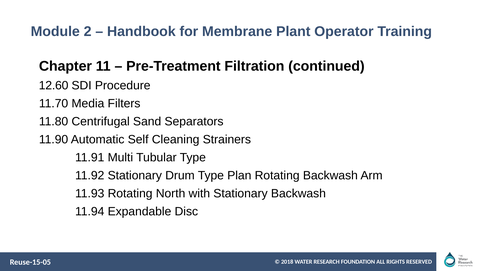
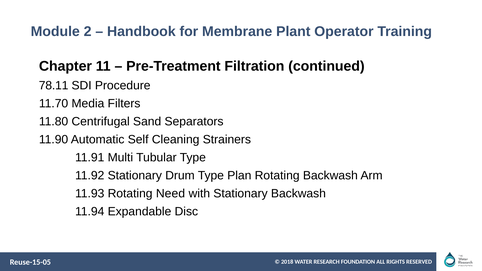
12.60: 12.60 -> 78.11 (54, 85)
North: North -> Need (171, 194)
